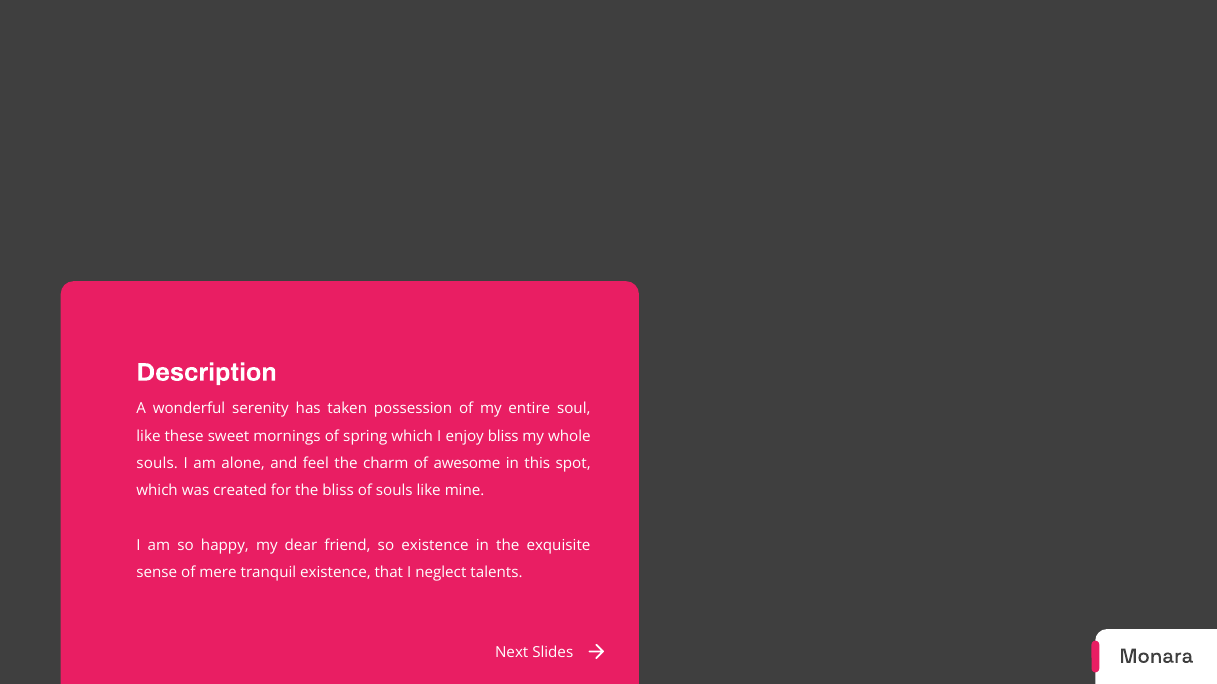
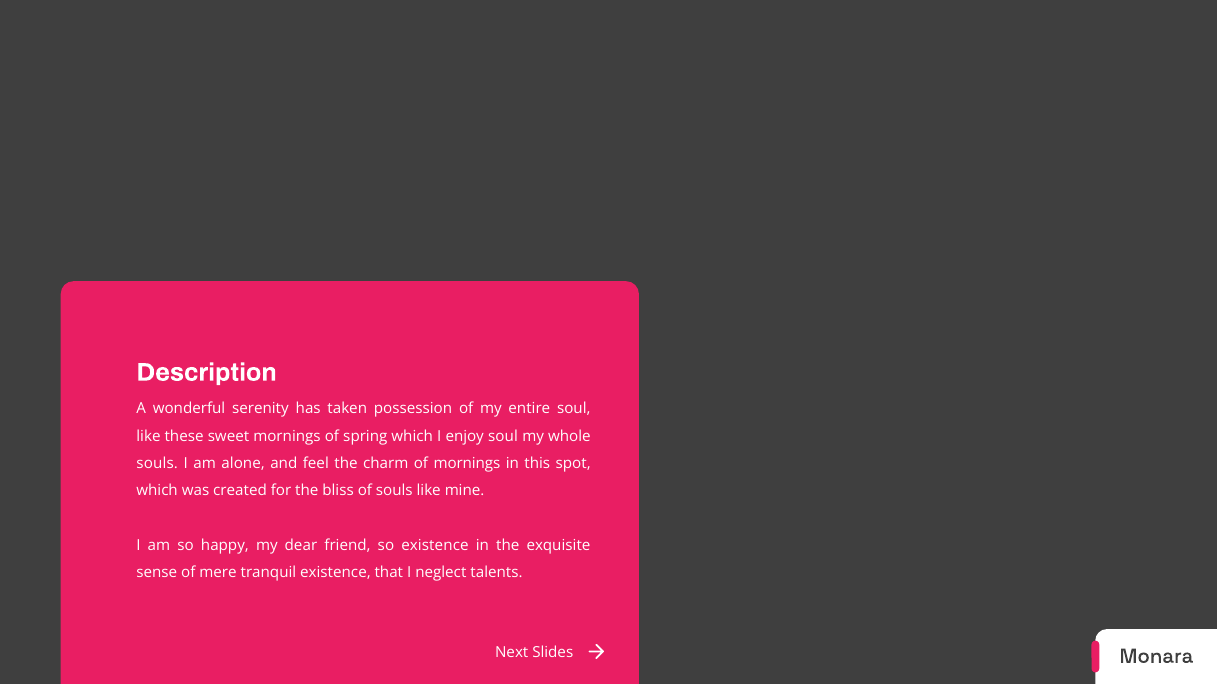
enjoy bliss: bliss -> soul (503, 437)
of awesome: awesome -> mornings (467, 464)
